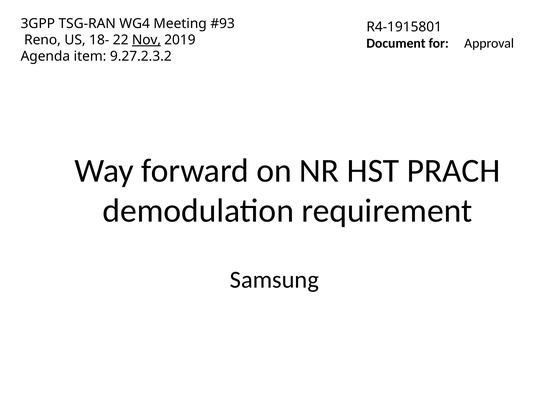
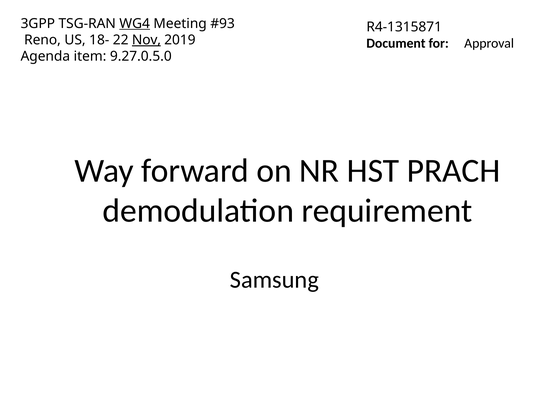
WG4 underline: none -> present (135, 23)
R4-1915801: R4-1915801 -> R4-1315871 (404, 27)
9.27.2.3.2: 9.27.2.3.2 -> 9.27.0.5.0 (141, 56)
